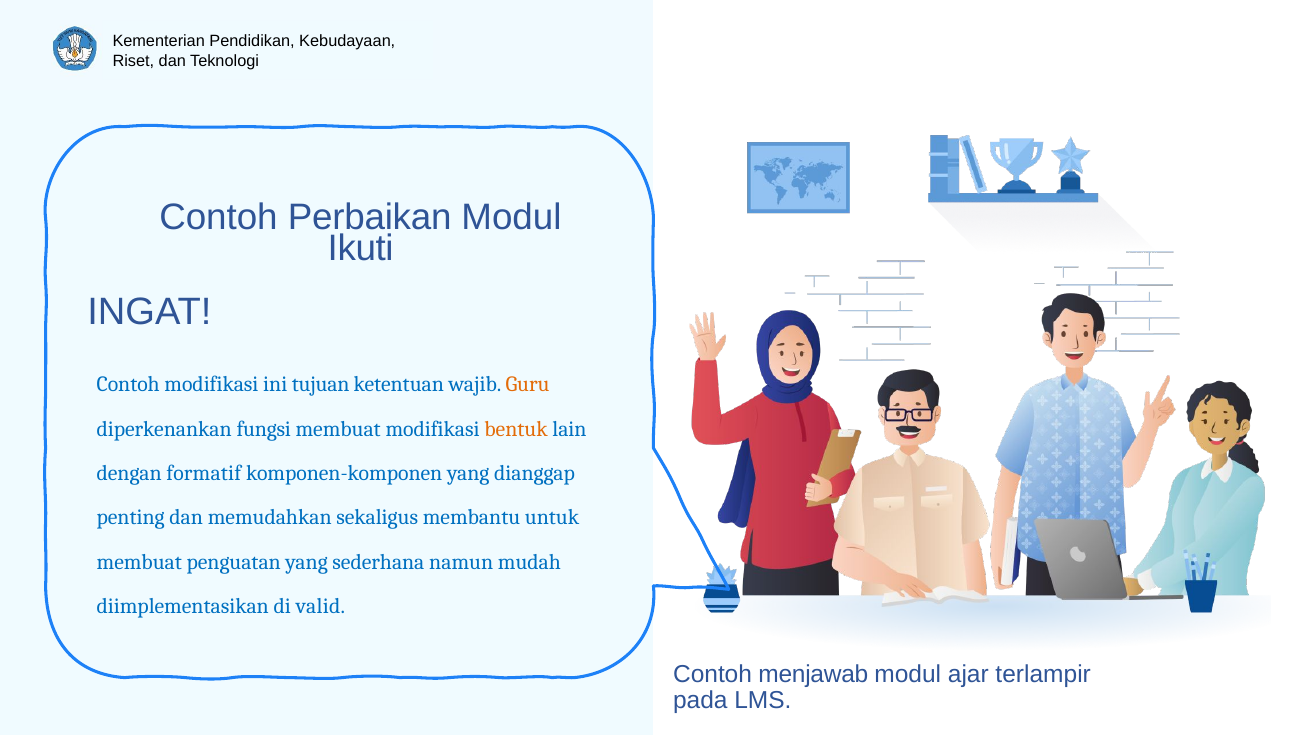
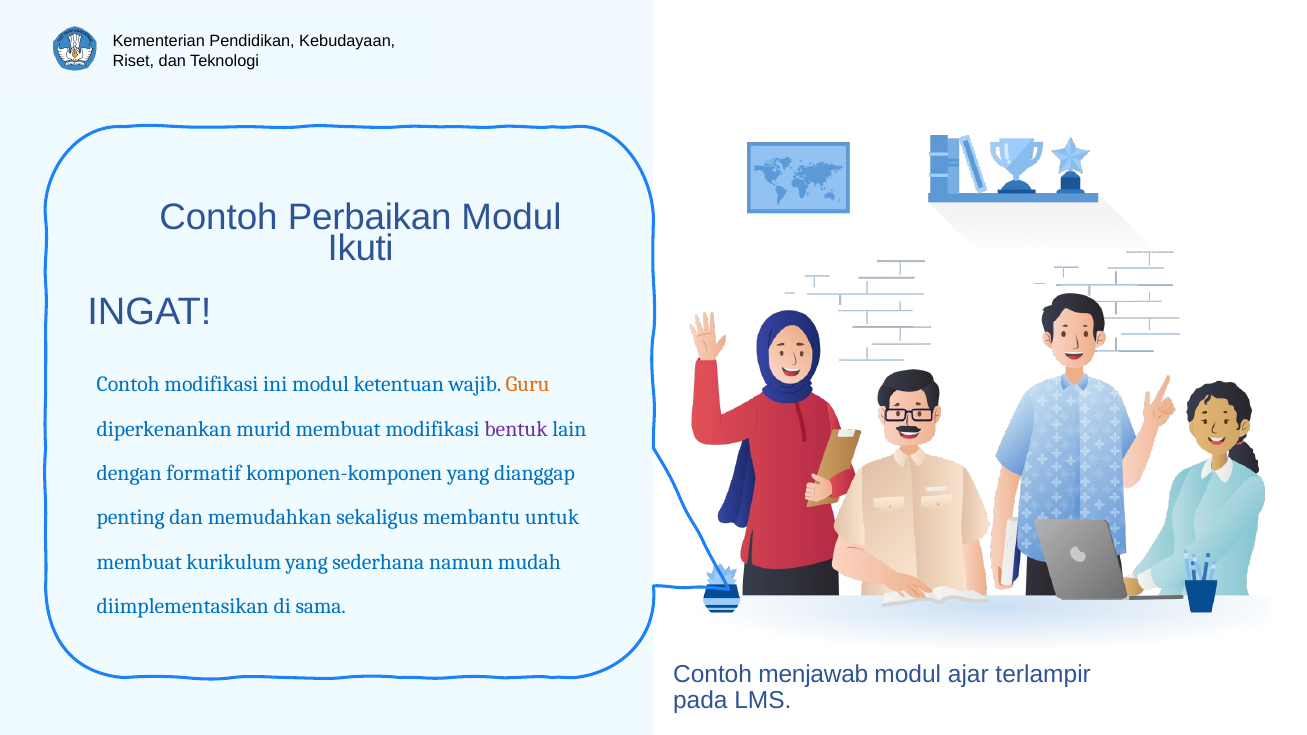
ini tujuan: tujuan -> modul (321, 385)
fungsi: fungsi -> murid (264, 429)
bentuk colour: orange -> purple (516, 429)
penguatan: penguatan -> kurikulum (234, 562)
valid: valid -> sama (321, 607)
